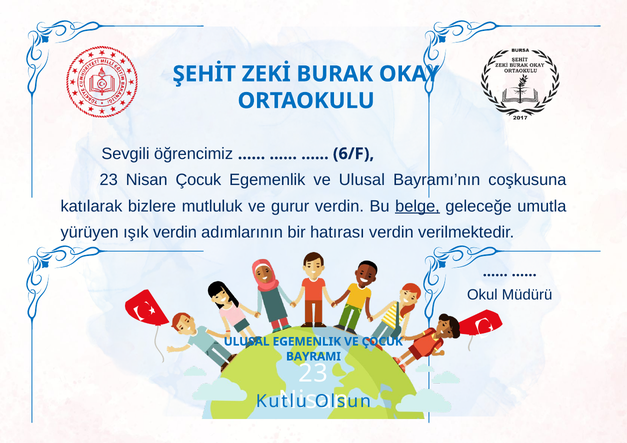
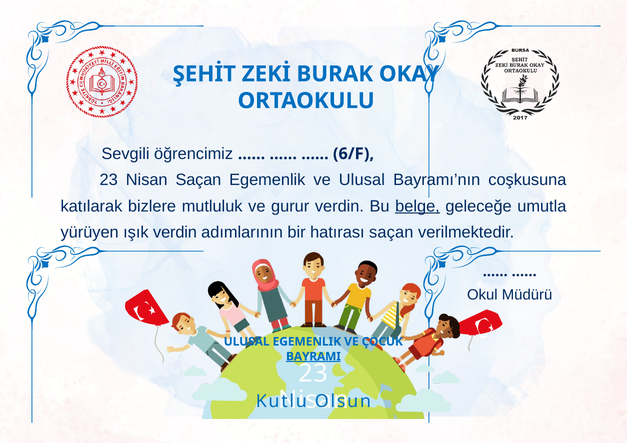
Nisan Çocuk: Çocuk -> Saçan (198, 180)
hatırası verdin: verdin -> saçan (391, 232)
BAYRAMI underline: none -> present (313, 357)
